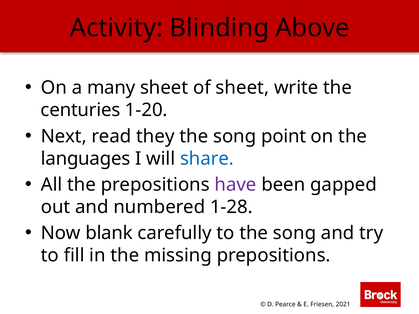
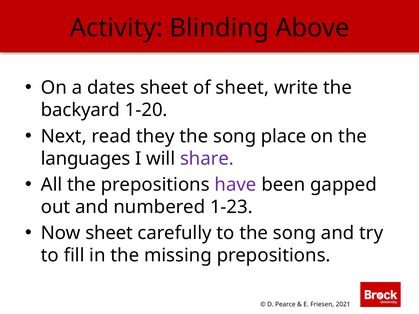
many: many -> dates (111, 88)
centuries: centuries -> backyard (80, 110)
point: point -> place (284, 136)
share colour: blue -> purple (207, 159)
1-28: 1-28 -> 1-23 (231, 207)
Now blank: blank -> sheet (109, 233)
